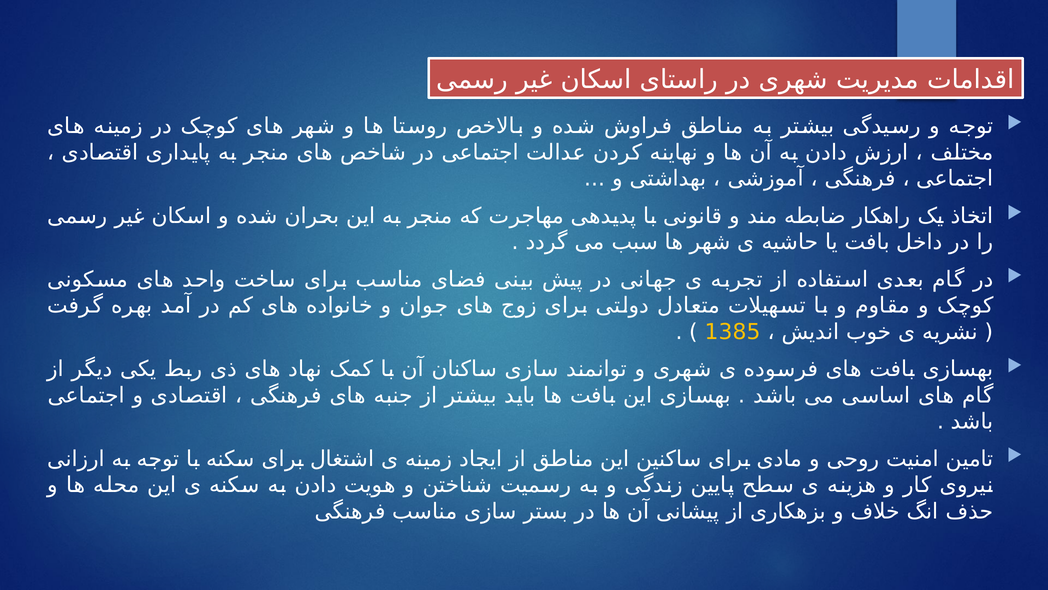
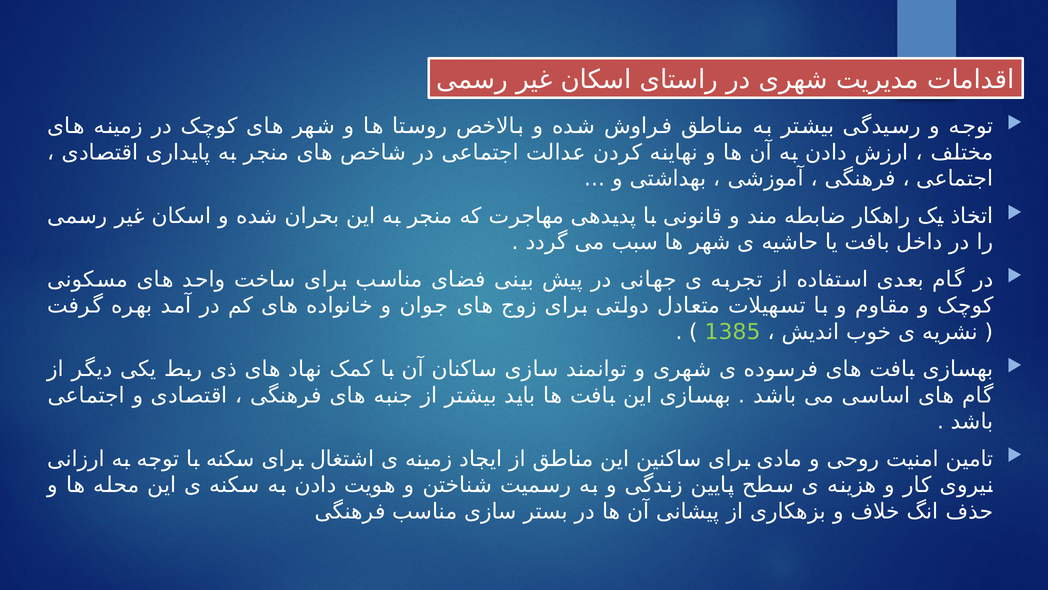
1385 colour: yellow -> light green (733, 332)
